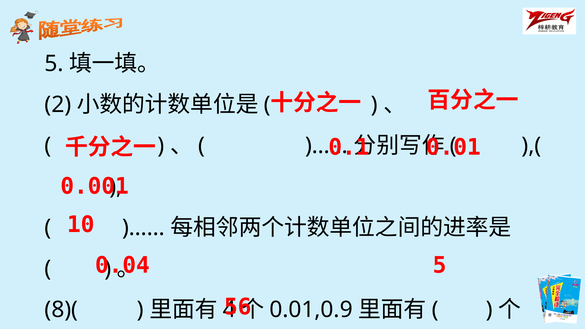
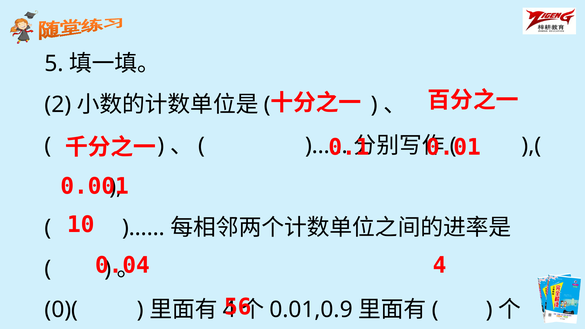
5: 5 -> 4 (440, 265)
8)(: 8)( -> 0)( (61, 310)
